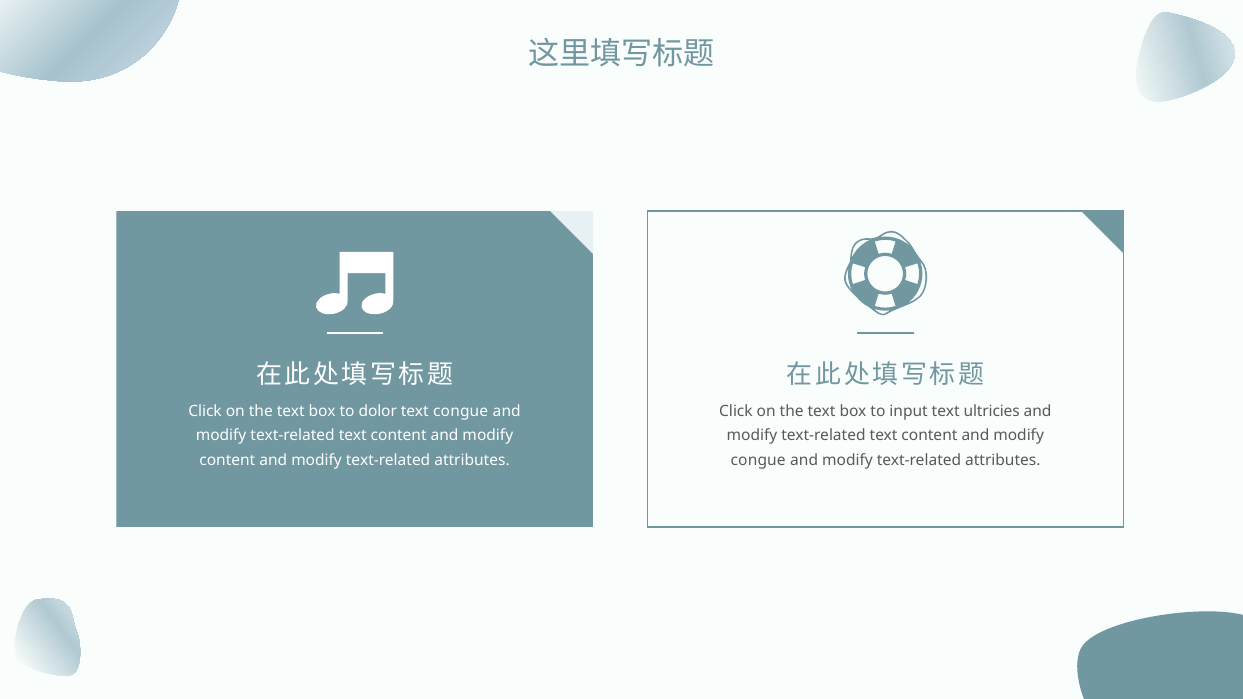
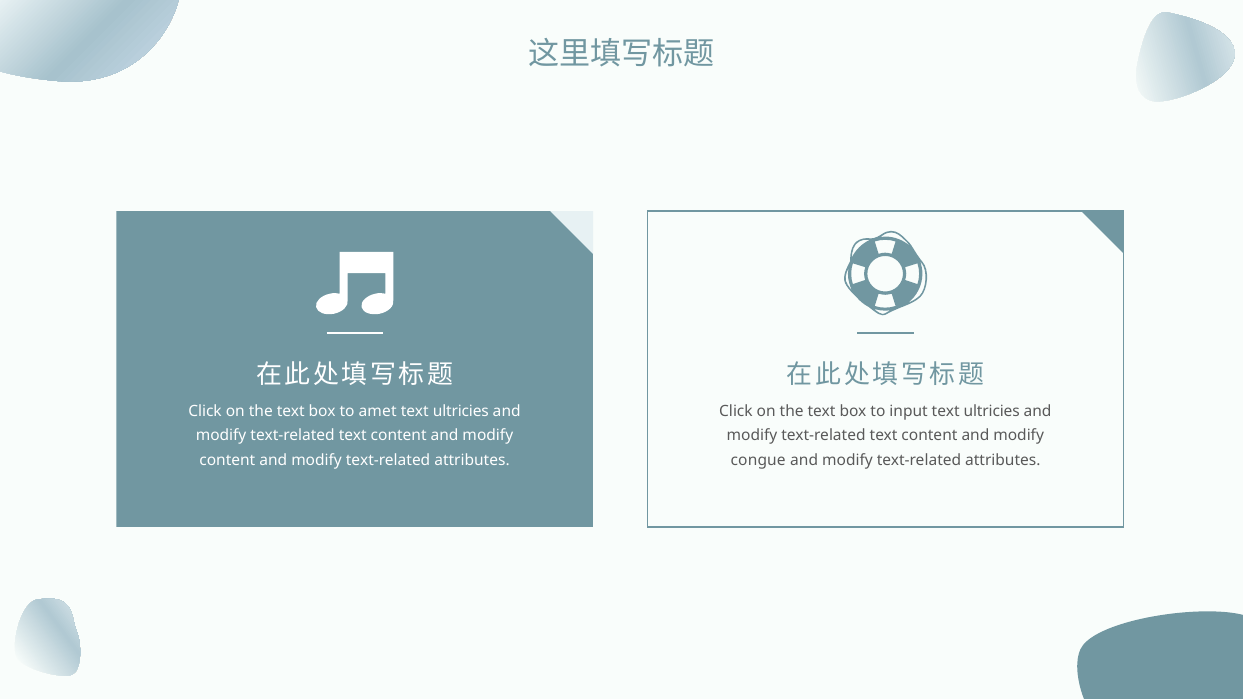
dolor: dolor -> amet (378, 412)
congue: congue -> ultricies (461, 412)
